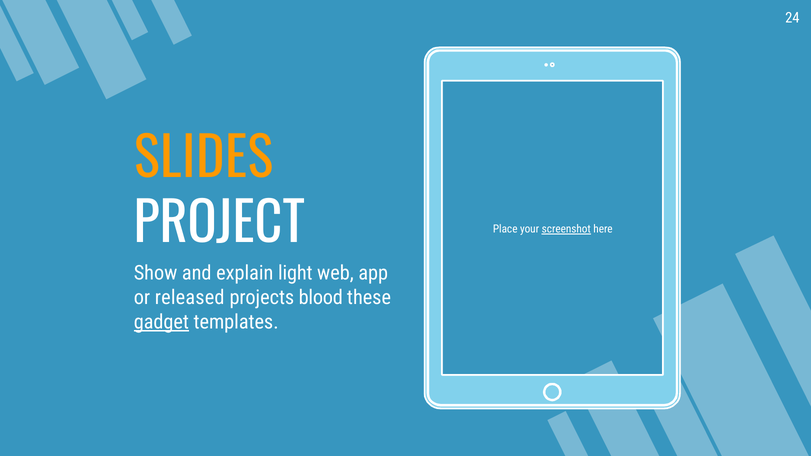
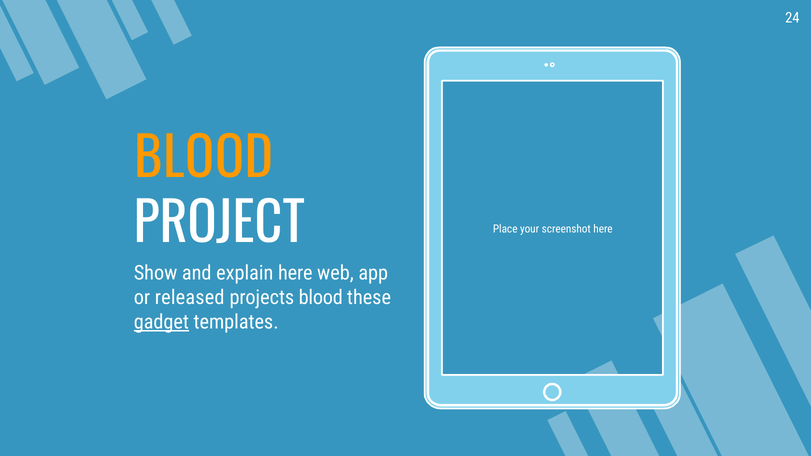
SLIDES: SLIDES -> BLOOD (204, 160)
screenshot underline: present -> none (566, 229)
explain light: light -> here (295, 273)
